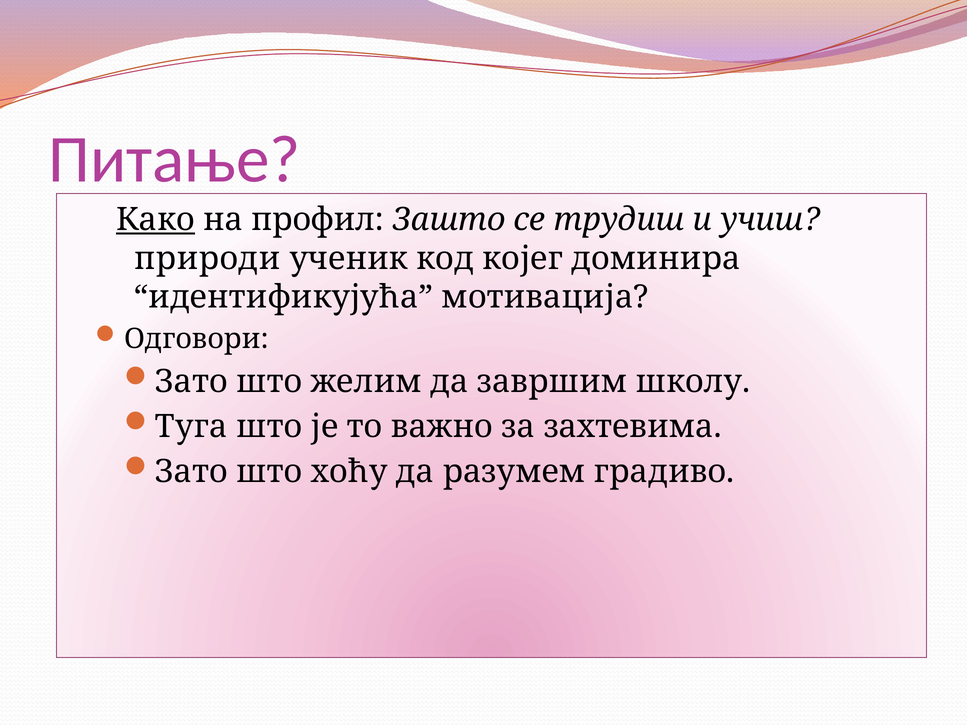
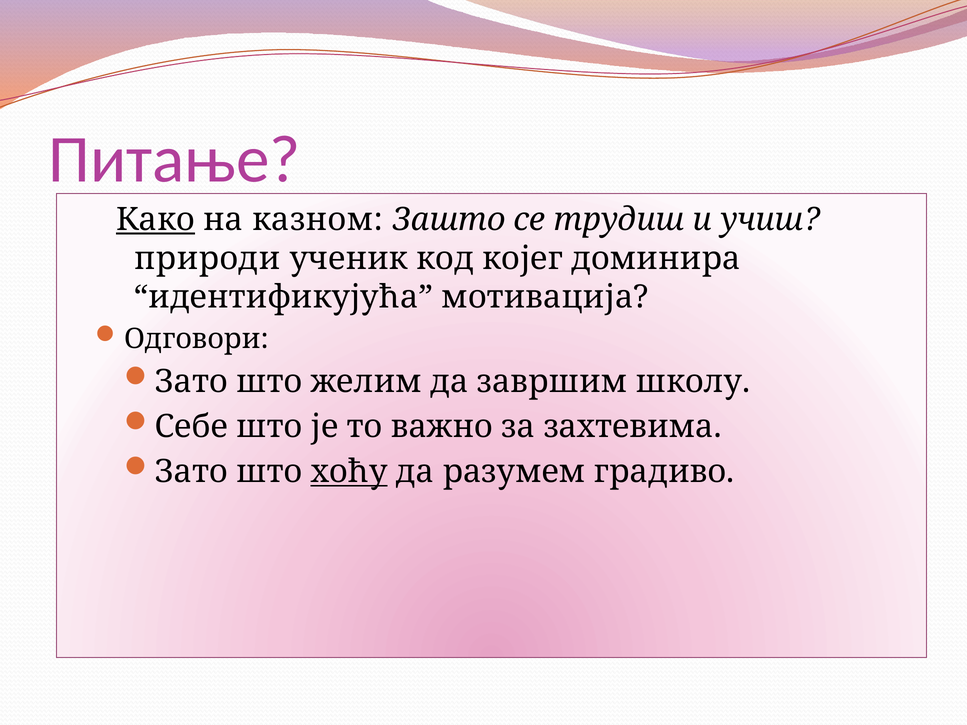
профил: профил -> казном (317, 220)
Туга: Туга -> Себе (191, 427)
хоћу underline: none -> present (349, 472)
